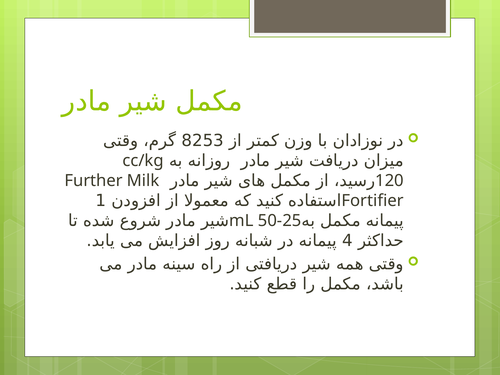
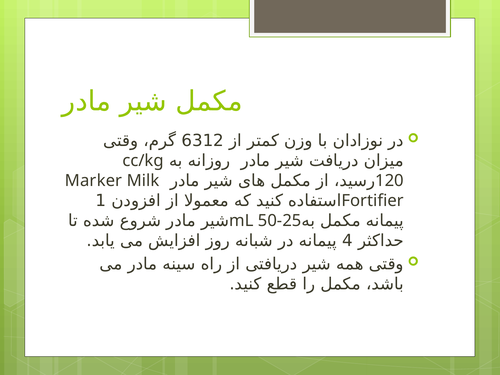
8253: 8253 -> 6312 (203, 141)
Further: Further -> Marker (94, 181)
